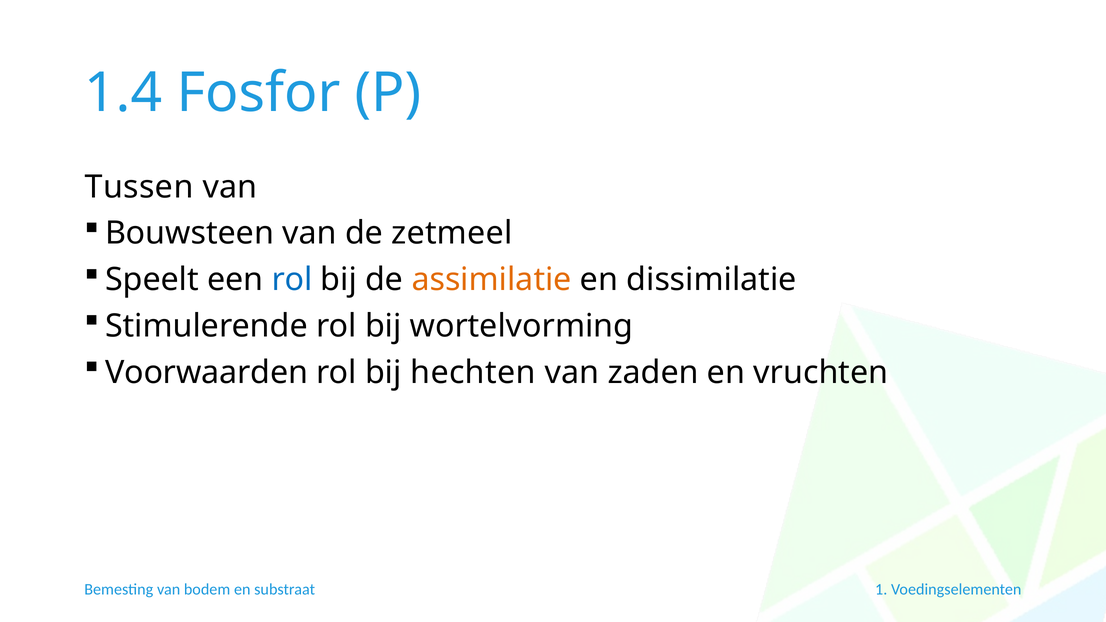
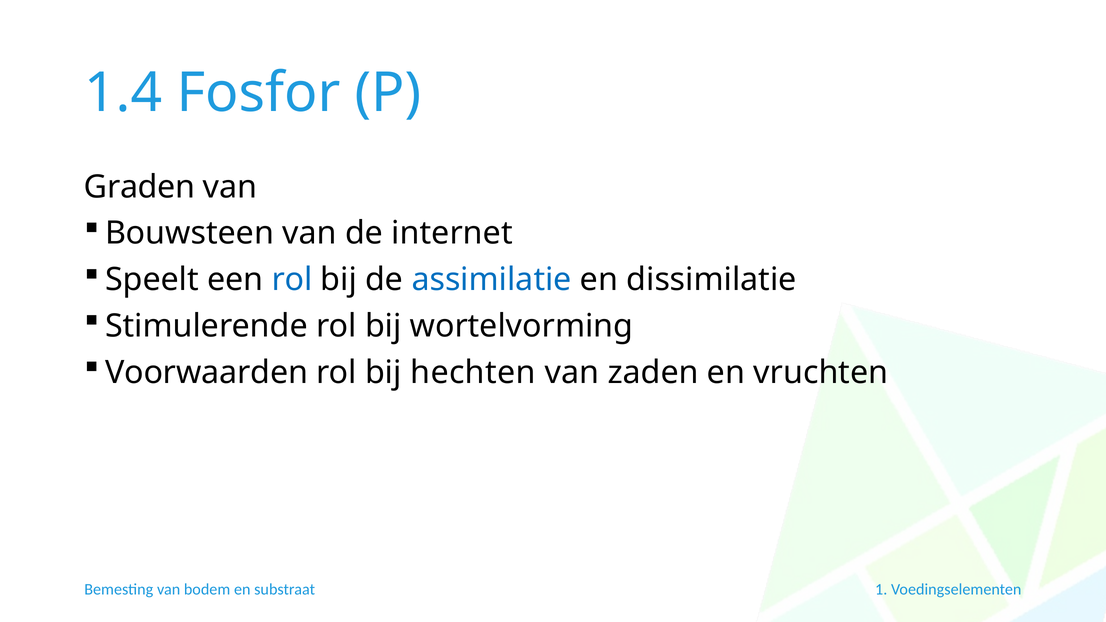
Tussen: Tussen -> Graden (139, 187)
zetmeel: zetmeel -> internet (452, 233)
assimilatie colour: orange -> blue (492, 280)
